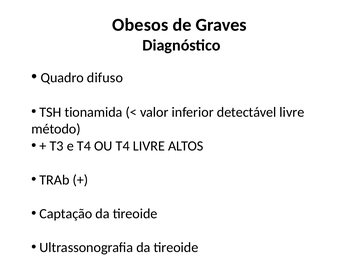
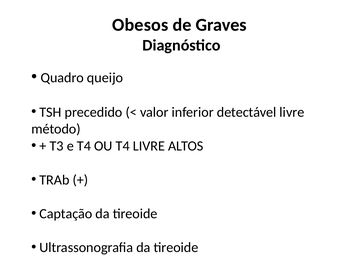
difuso: difuso -> queijo (105, 78)
tionamida: tionamida -> precedido (94, 112)
